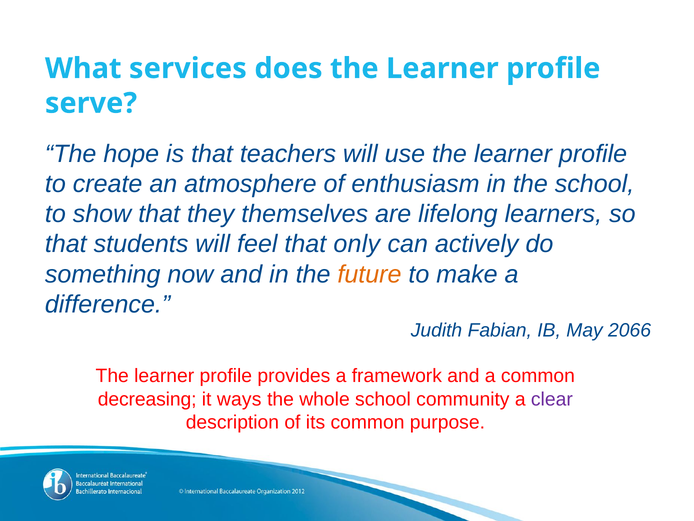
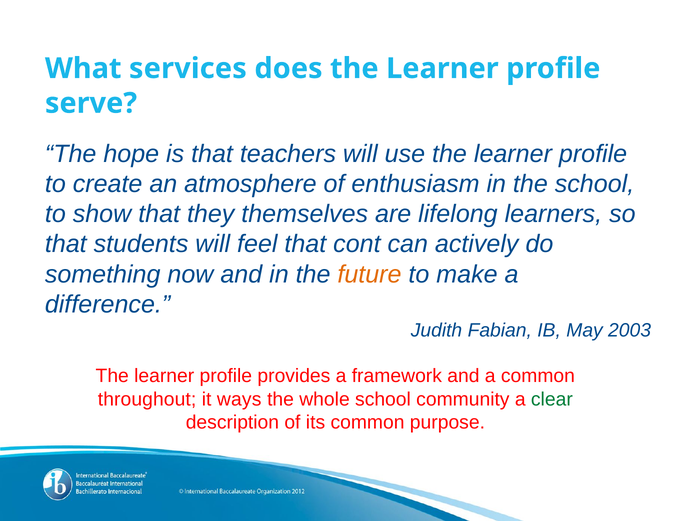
only: only -> cont (357, 244)
2066: 2066 -> 2003 (630, 330)
decreasing: decreasing -> throughout (147, 399)
clear colour: purple -> green (552, 399)
